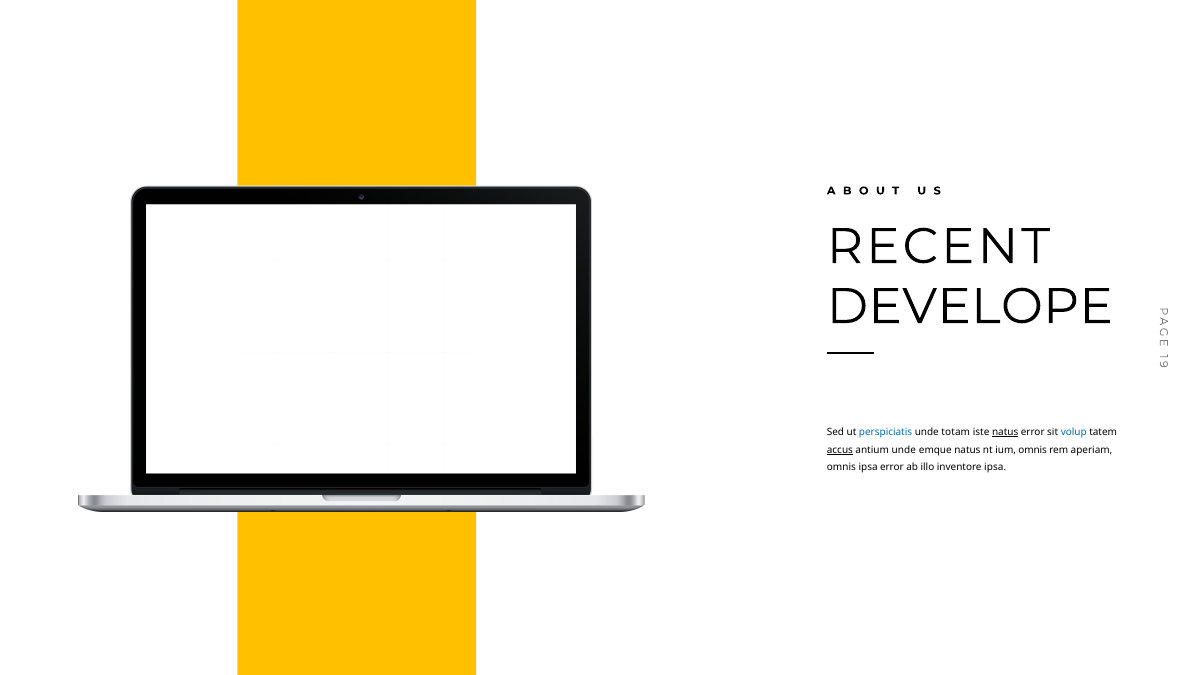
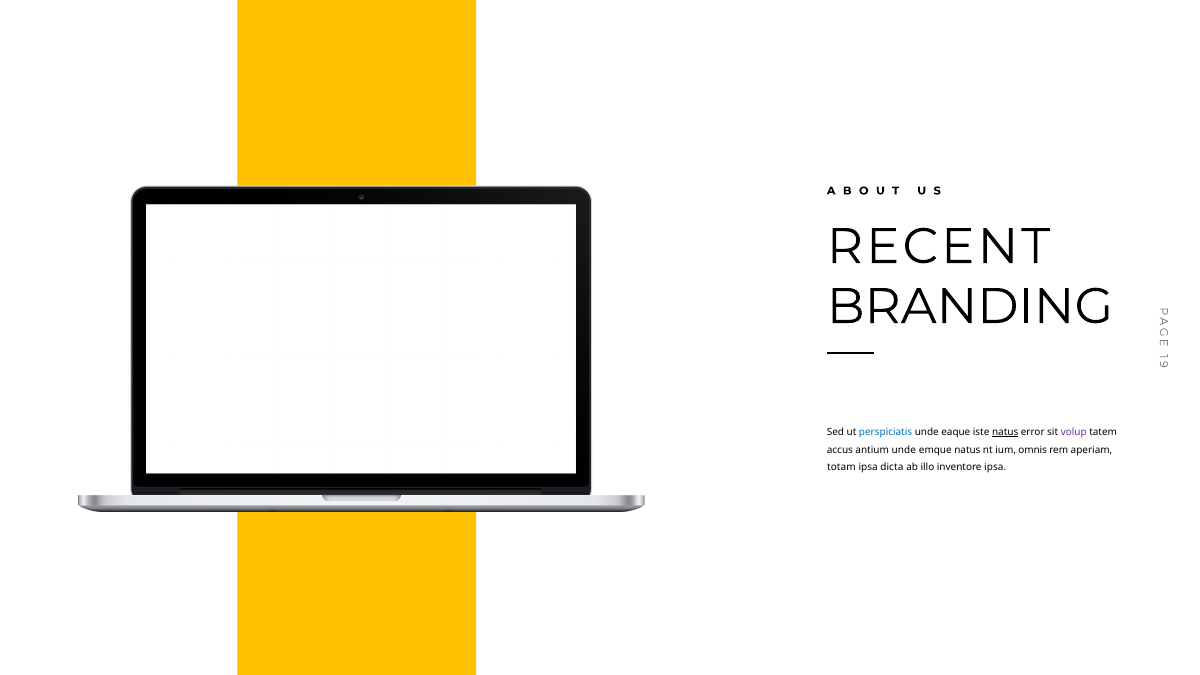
DEVELOPE: DEVELOPE -> BRANDING (970, 307)
totam: totam -> eaque (956, 432)
volup colour: blue -> purple (1074, 432)
accus underline: present -> none (840, 450)
omnis: omnis -> totam (841, 468)
ipsa error: error -> dicta (892, 468)
